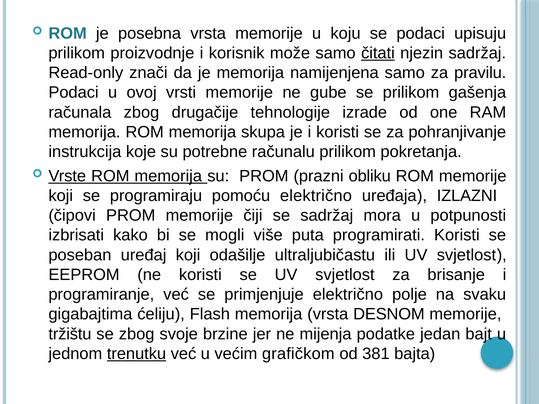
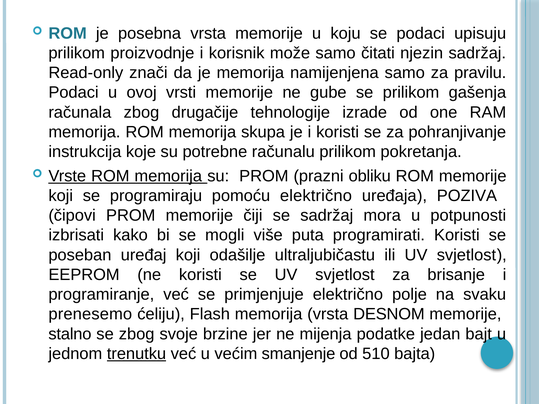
čitati underline: present -> none (378, 53)
IZLAZNI: IZLAZNI -> POZIVA (467, 196)
gigabajtima: gigabajtima -> prenesemo (90, 314)
tržištu: tržištu -> stalno (70, 334)
grafičkom: grafičkom -> smanjenje (298, 354)
381: 381 -> 510 (376, 354)
